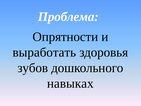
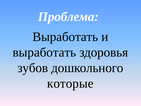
Опрятности: Опрятности -> Выработать (65, 37)
навыках: навыках -> которые (70, 83)
